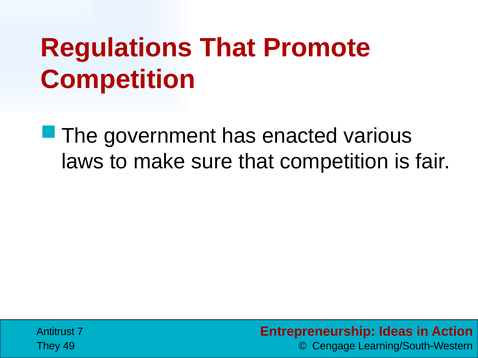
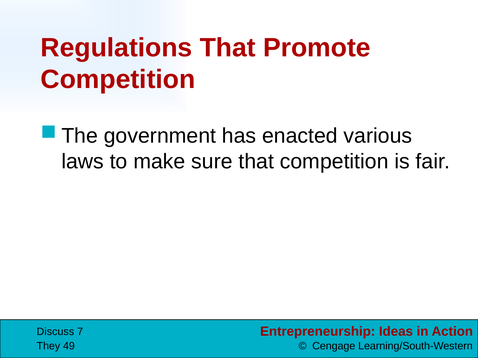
Antitrust: Antitrust -> Discuss (55, 332)
